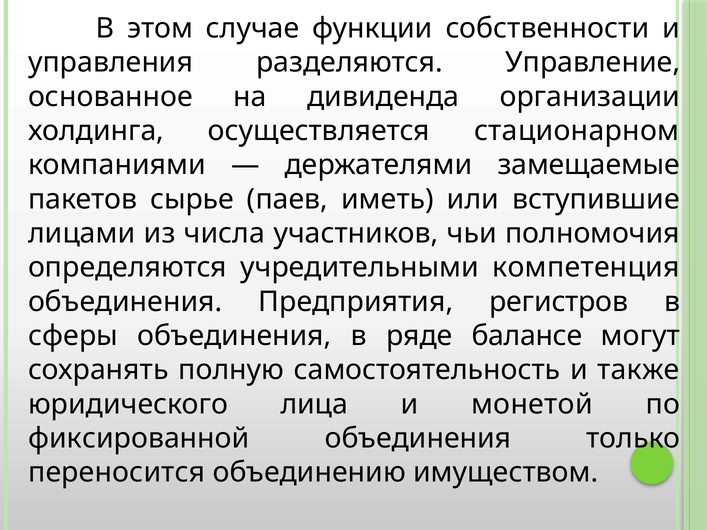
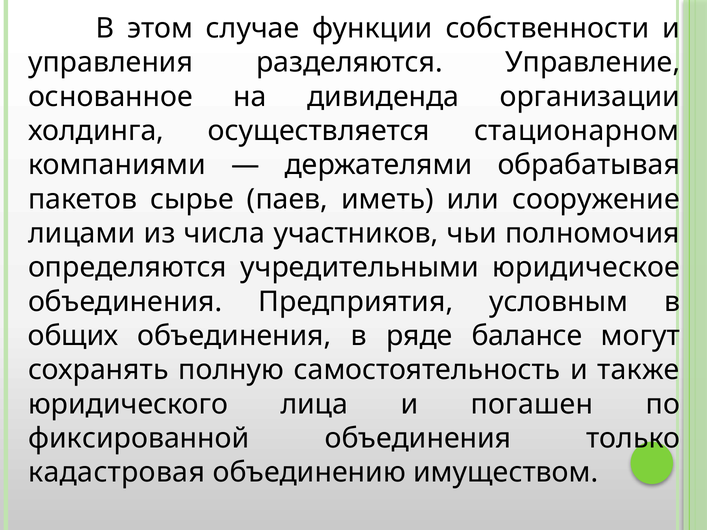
замещаемые: замещаемые -> обрабатывая (589, 165)
вступившие: вступившие -> сооружение (596, 199)
компетенция: компетенция -> юридическое (586, 268)
регистров: регистров -> условным (559, 302)
сферы: сферы -> общих (73, 336)
монетой: монетой -> погашен (532, 404)
переносится: переносится -> кадастровая (117, 473)
